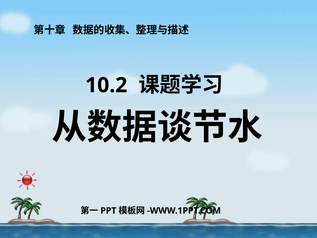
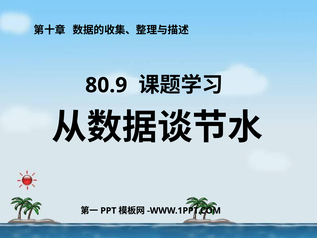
10.2: 10.2 -> 80.9 (106, 85)
